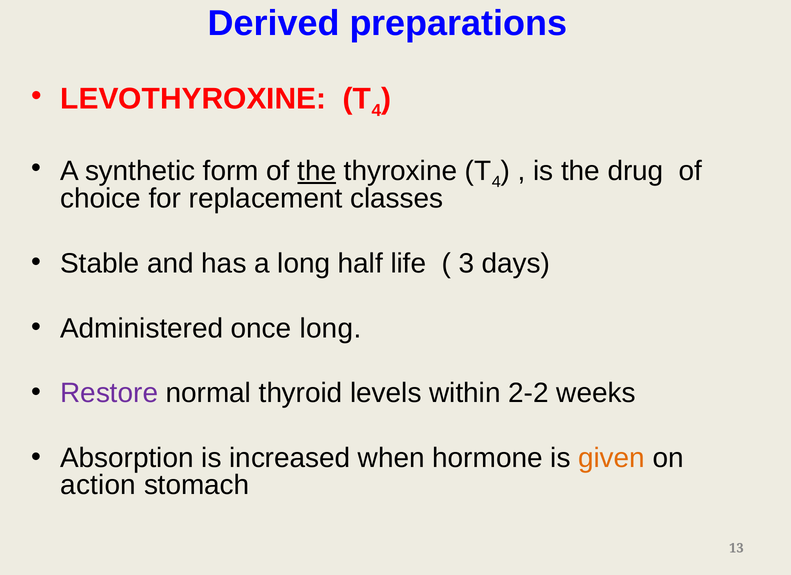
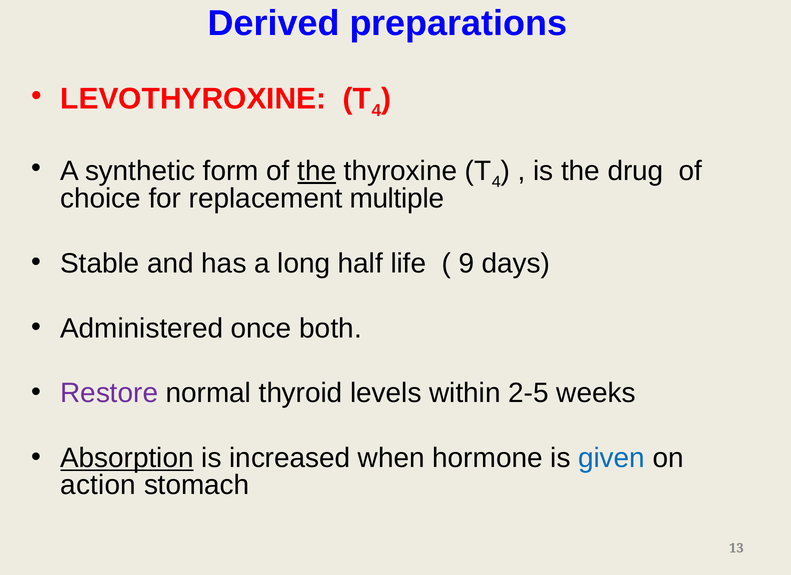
classes: classes -> multiple (397, 199)
3: 3 -> 9 (466, 264)
once long: long -> both (331, 328)
2-2: 2-2 -> 2-5 (528, 393)
Absorption underline: none -> present (127, 458)
given colour: orange -> blue (612, 458)
